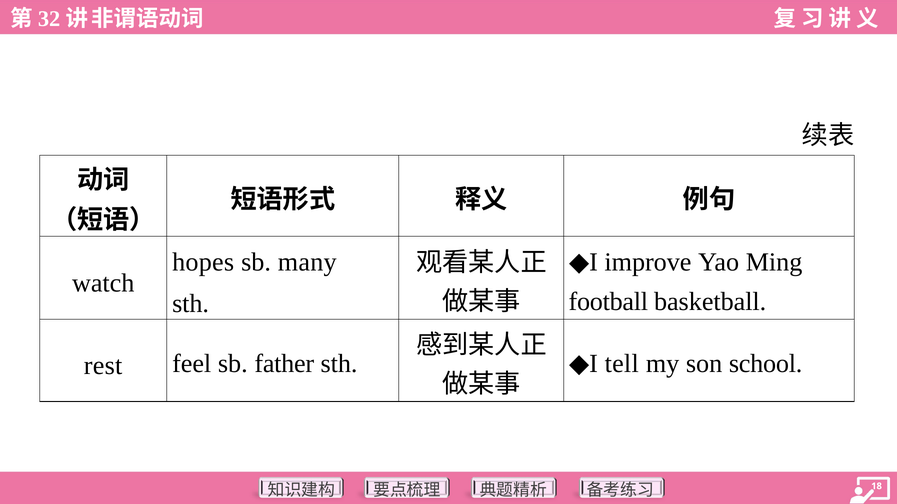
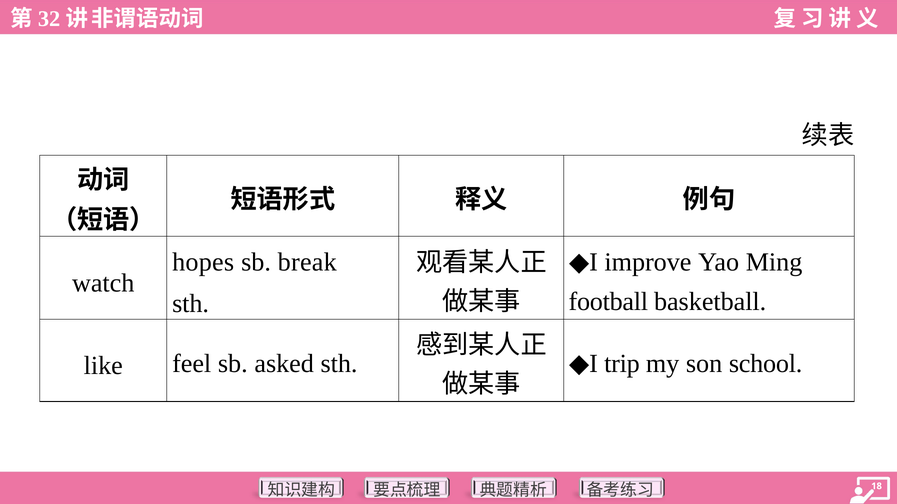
many: many -> break (307, 263)
tell: tell -> trip (622, 364)
rest: rest -> like (103, 366)
father: father -> asked (284, 364)
